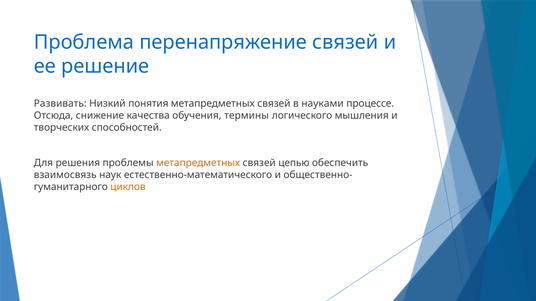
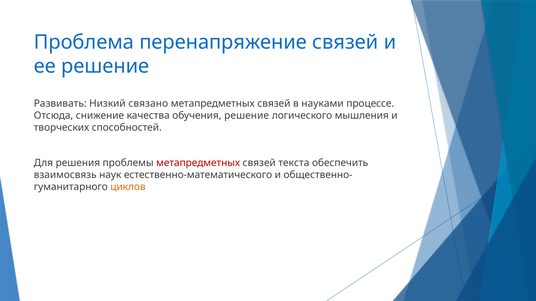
понятия: понятия -> связано (148, 104)
обучения термины: термины -> решение (247, 116)
метапредметных colour: orange -> red (198, 163)
цепью: цепью -> текста (294, 163)
